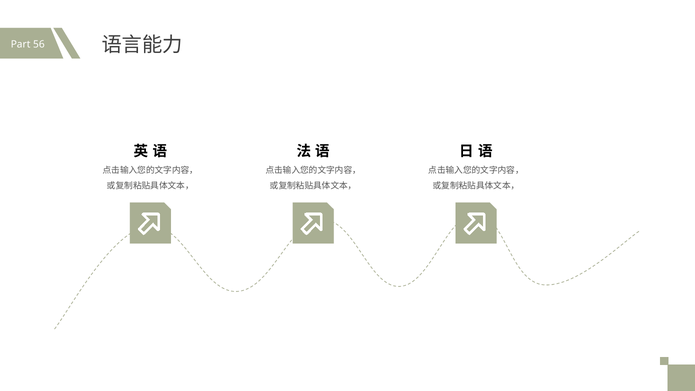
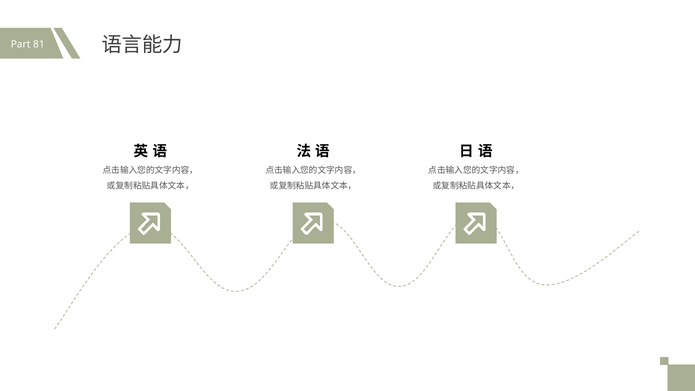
56: 56 -> 81 (39, 44)
